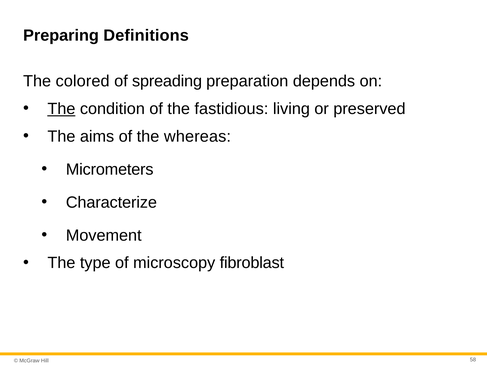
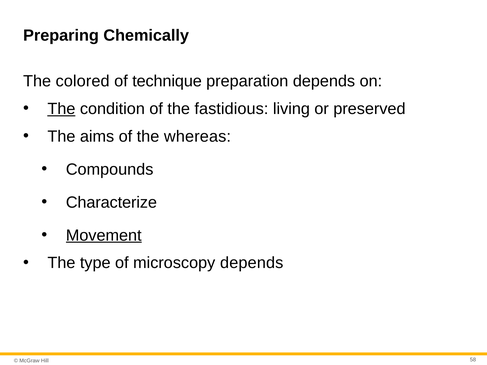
Definitions: Definitions -> Chemically (146, 35)
spreading: spreading -> technique (167, 81)
Micrometers: Micrometers -> Compounds (110, 169)
Movement underline: none -> present (104, 235)
microscopy fibroblast: fibroblast -> depends (252, 263)
